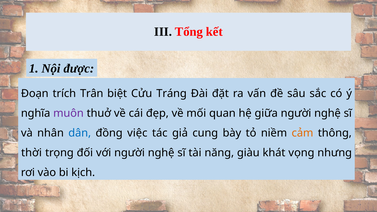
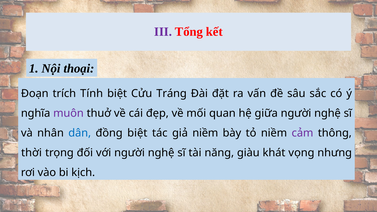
III colour: black -> purple (163, 32)
được: được -> thoại (79, 69)
Trân: Trân -> Tính (92, 93)
đồng việc: việc -> biệt (137, 133)
giả cung: cung -> niềm (205, 133)
cảm colour: orange -> purple (302, 133)
